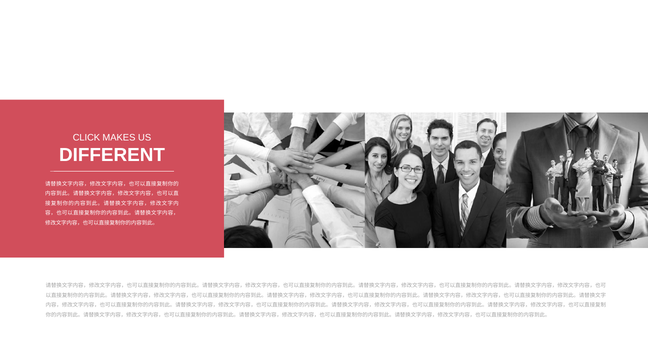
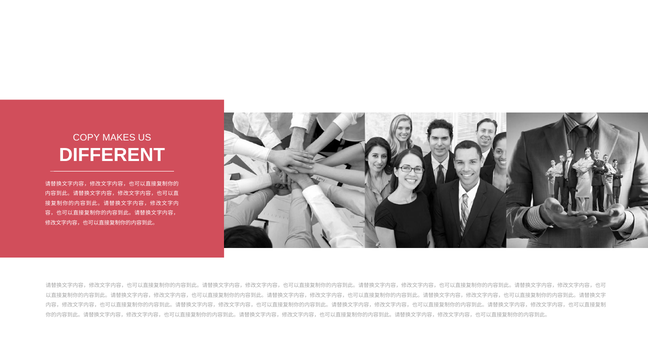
CLICK: CLICK -> COPY (86, 138)
